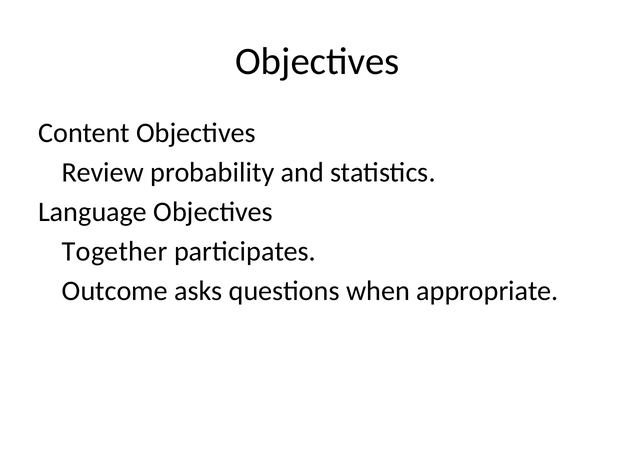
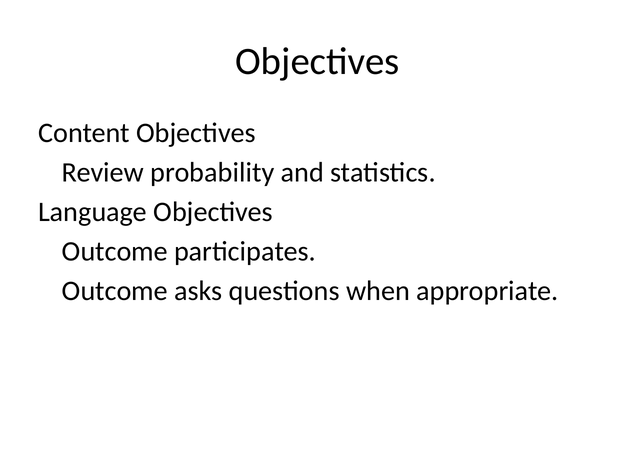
Together: Together -> Outcome (115, 252)
